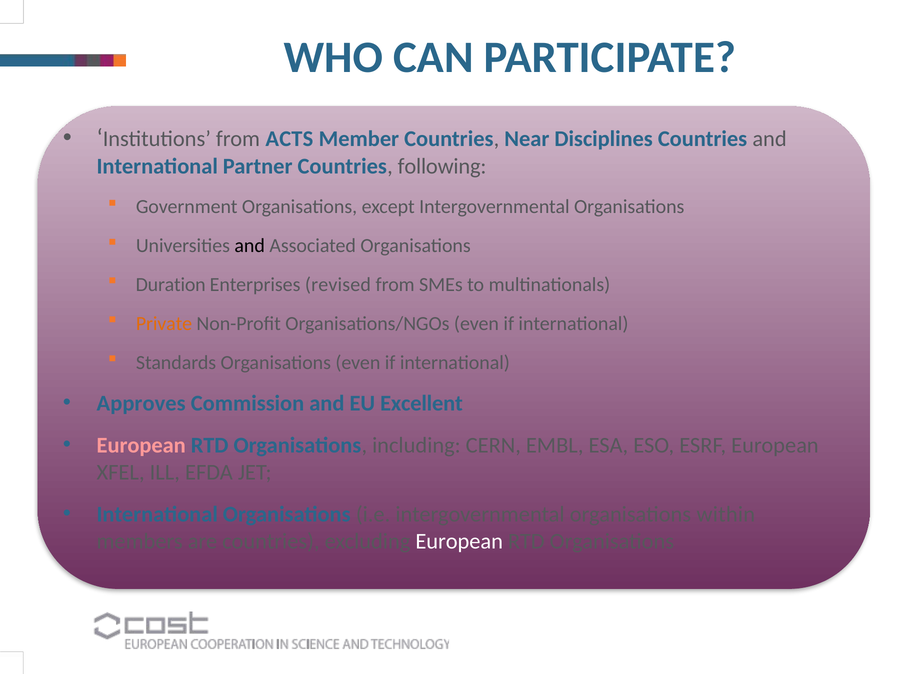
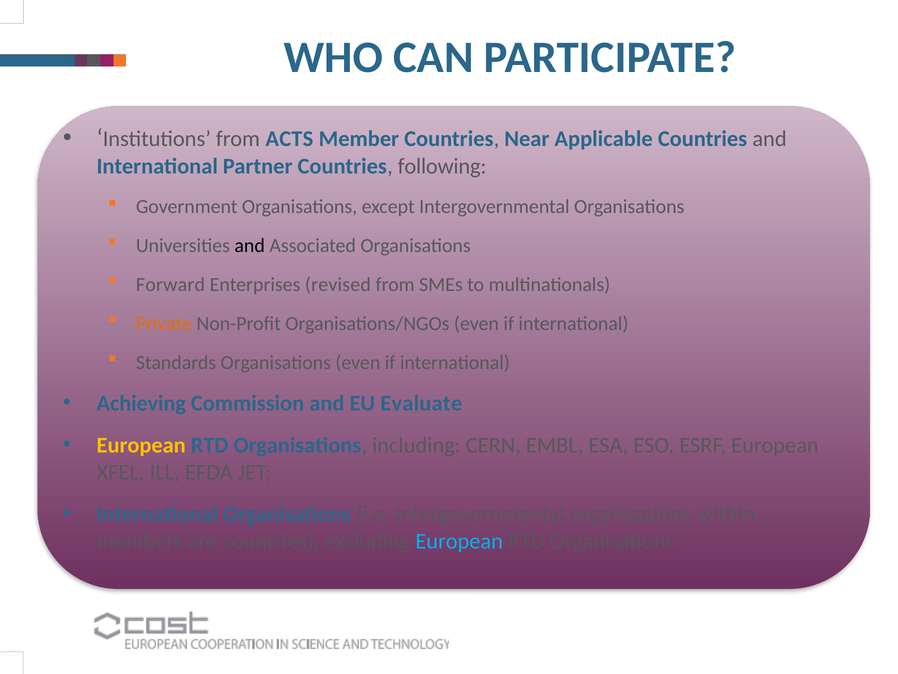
Disciplines: Disciplines -> Applicable (604, 139)
Duration: Duration -> Forward (170, 284)
Approves: Approves -> Achieving (141, 403)
Excellent: Excellent -> Evaluate (421, 403)
European colour: pink -> yellow (141, 445)
European colour: white -> light blue (459, 541)
